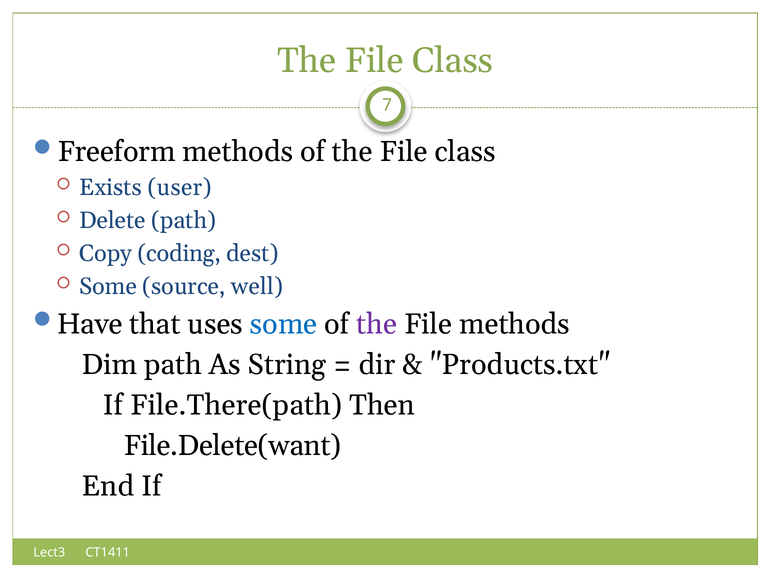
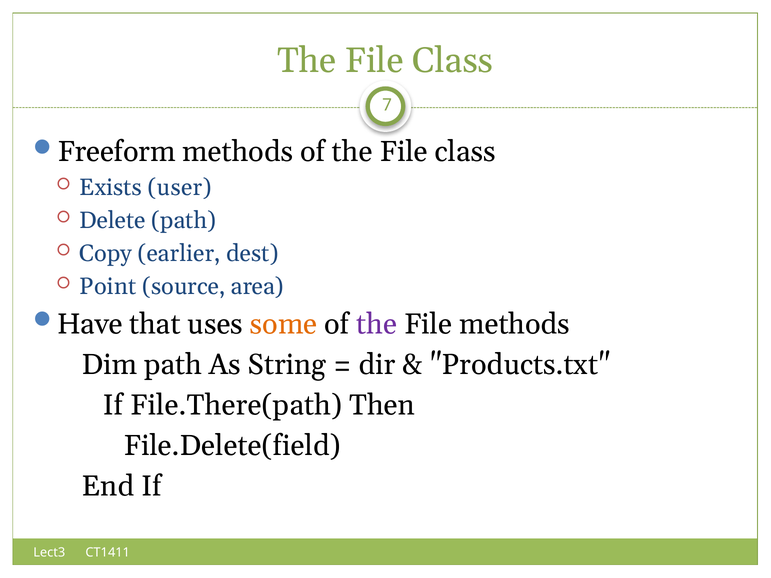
coding: coding -> earlier (179, 254)
Some: Some -> Point (108, 287)
well: well -> area (257, 287)
some colour: blue -> orange (284, 324)
File.Delete(want: File.Delete(want -> File.Delete(field (232, 446)
